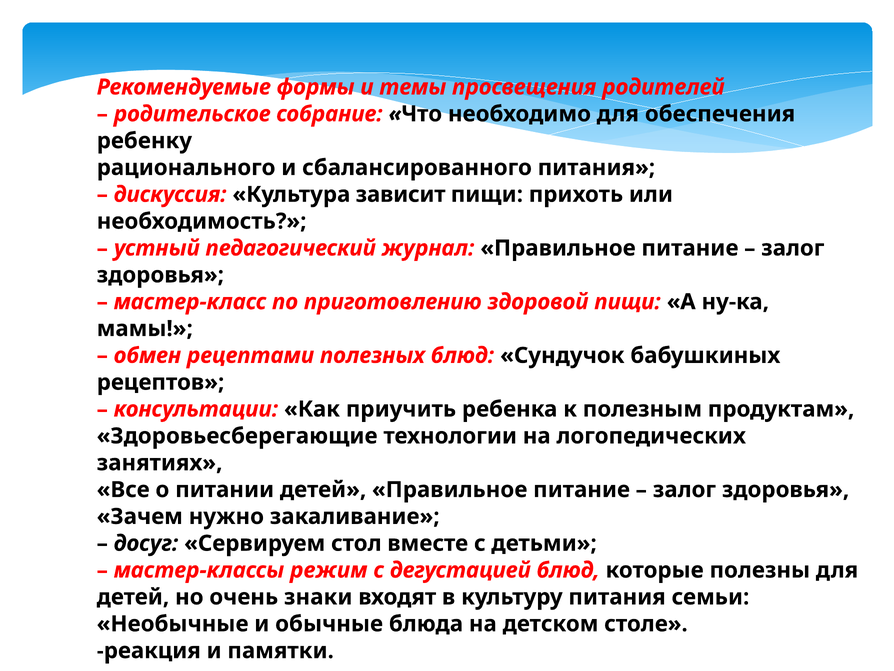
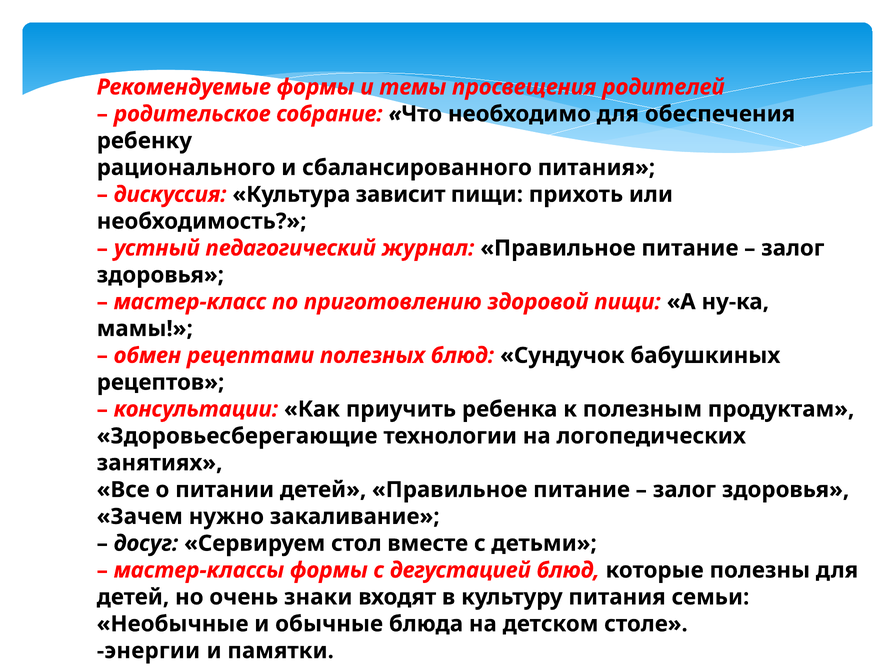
мастер-классы режим: режим -> формы (329, 570)
реакция: реакция -> энергии (149, 650)
